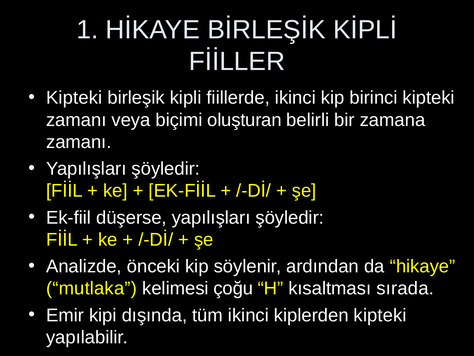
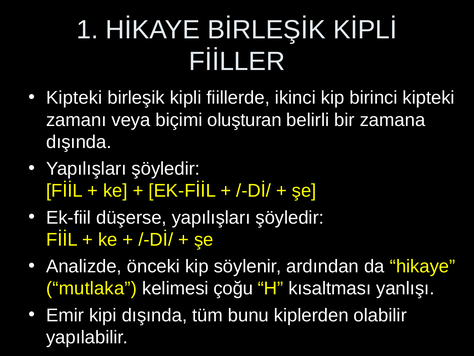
zamanı: zamanı -> dışında (79, 142)
sırada: sırada -> yanlışı (405, 288)
tüm ikinci: ikinci -> bunu (248, 315)
kiplerden kipteki: kipteki -> olabilir (380, 315)
